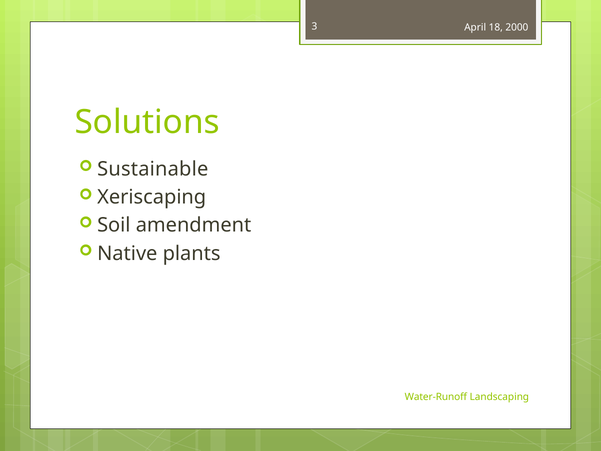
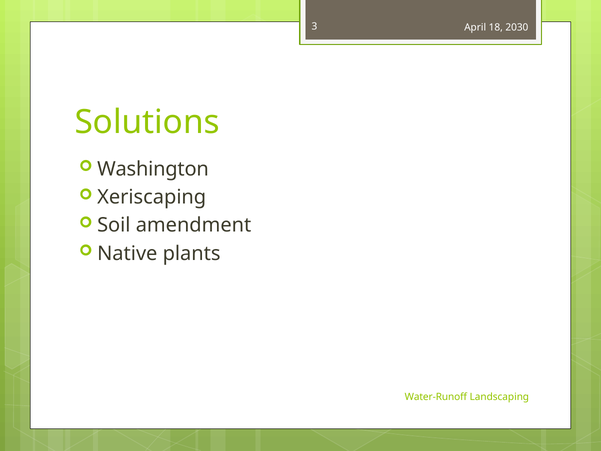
2000: 2000 -> 2030 (517, 27)
Sustainable: Sustainable -> Washington (153, 169)
